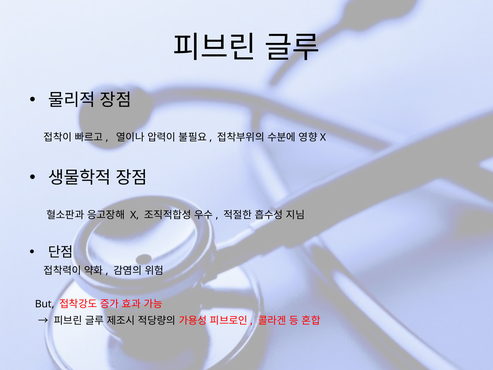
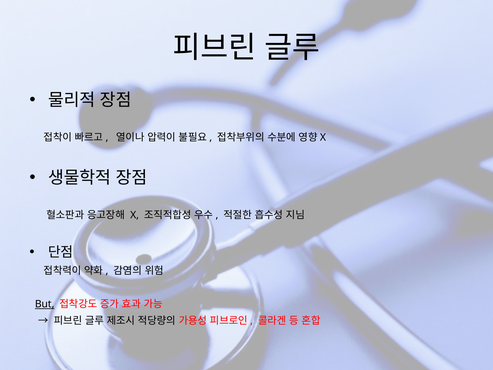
But underline: none -> present (45, 304)
